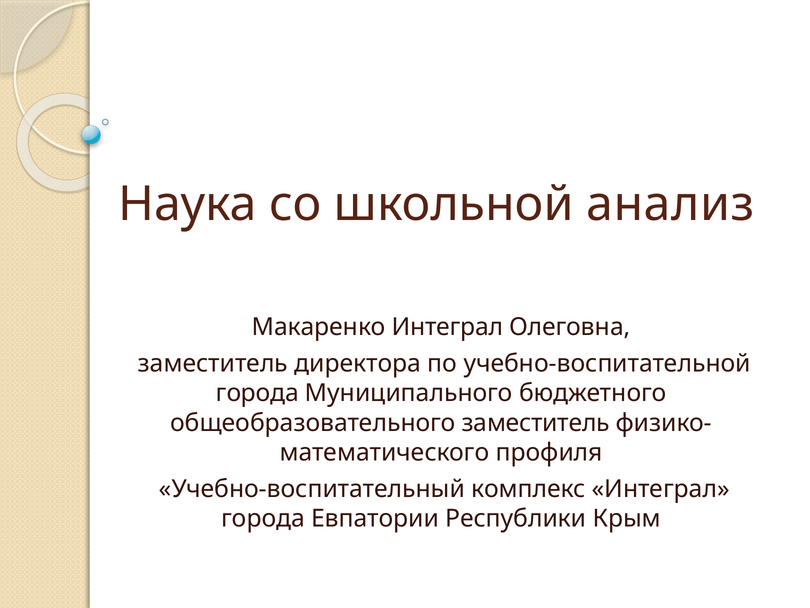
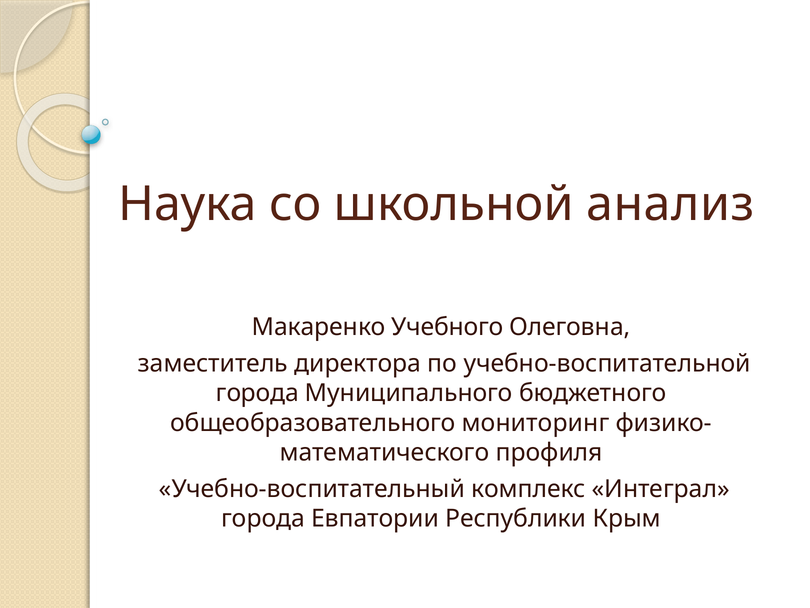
Макаренко Интеграл: Интеграл -> Учебного (447, 327)
общеобразовательного заместитель: заместитель -> мониторинг (536, 423)
